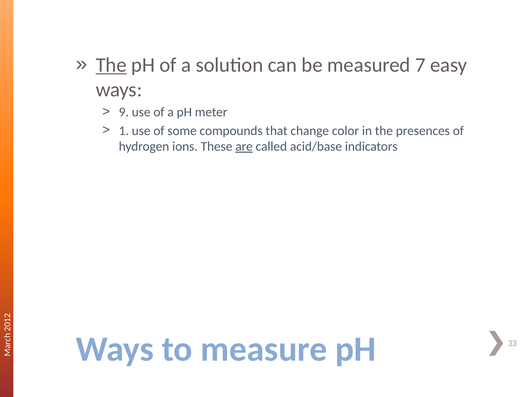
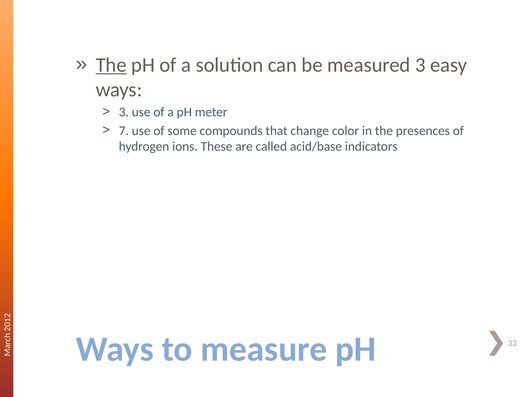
measured 7: 7 -> 3 (420, 65)
9: 9 -> 3 (124, 112)
1: 1 -> 7 (124, 131)
are underline: present -> none (244, 146)
